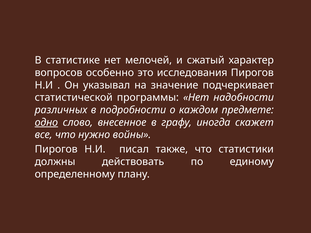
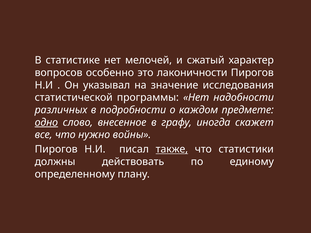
исследования: исследования -> лаконичности (192, 73)
подчеркивает: подчеркивает -> исследования (238, 85)
также underline: none -> present (172, 149)
